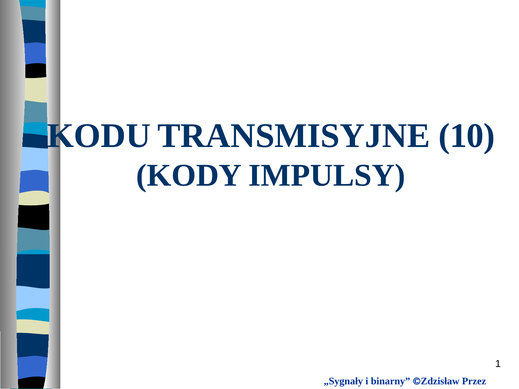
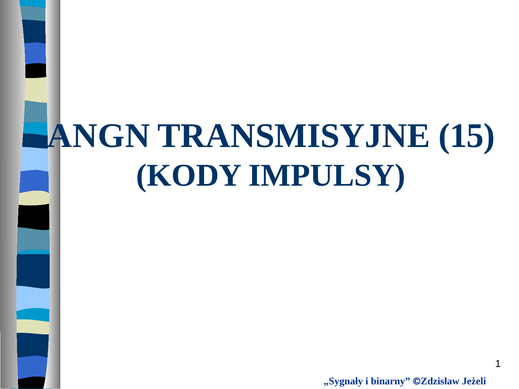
KODU: KODU -> ANGN (99, 136)
10: 10 -> 15 (467, 136)
Przez: Przez -> Jeżeli (474, 381)
